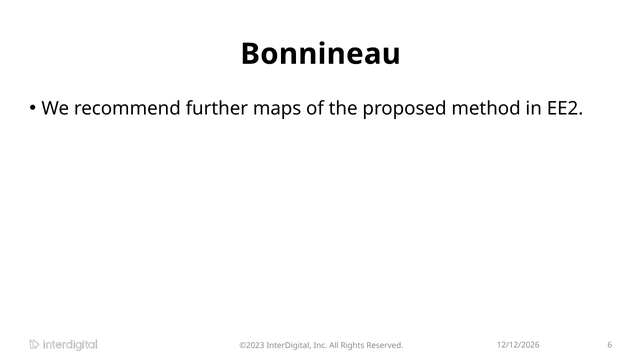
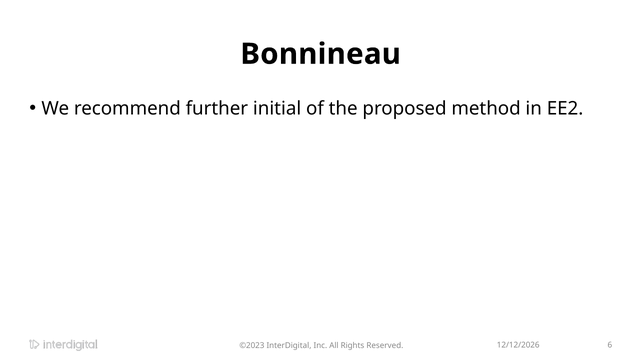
maps: maps -> initial (277, 108)
